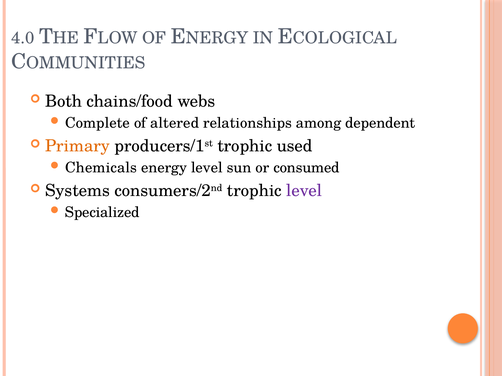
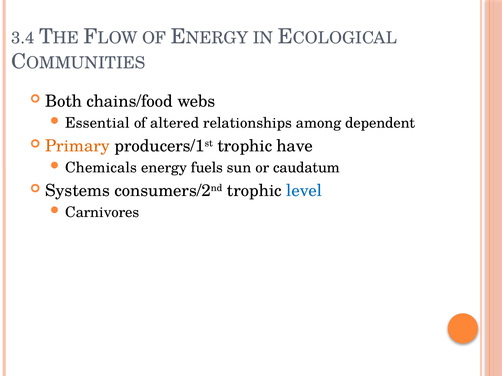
4.0: 4.0 -> 3.4 (23, 38)
Complete: Complete -> Essential (97, 123)
used: used -> have (295, 146)
energy level: level -> fuels (207, 168)
consumed: consumed -> caudatum (307, 168)
level colour: purple -> blue (304, 191)
Specialized: Specialized -> Carnivores (102, 213)
